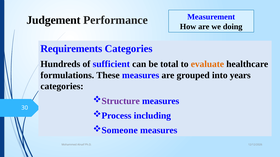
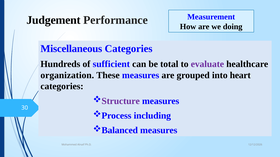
Requirements: Requirements -> Miscellaneous (71, 49)
evaluate colour: orange -> purple (207, 64)
formulations: formulations -> organization (67, 75)
years: years -> heart (240, 75)
Someone: Someone -> Balanced (120, 131)
